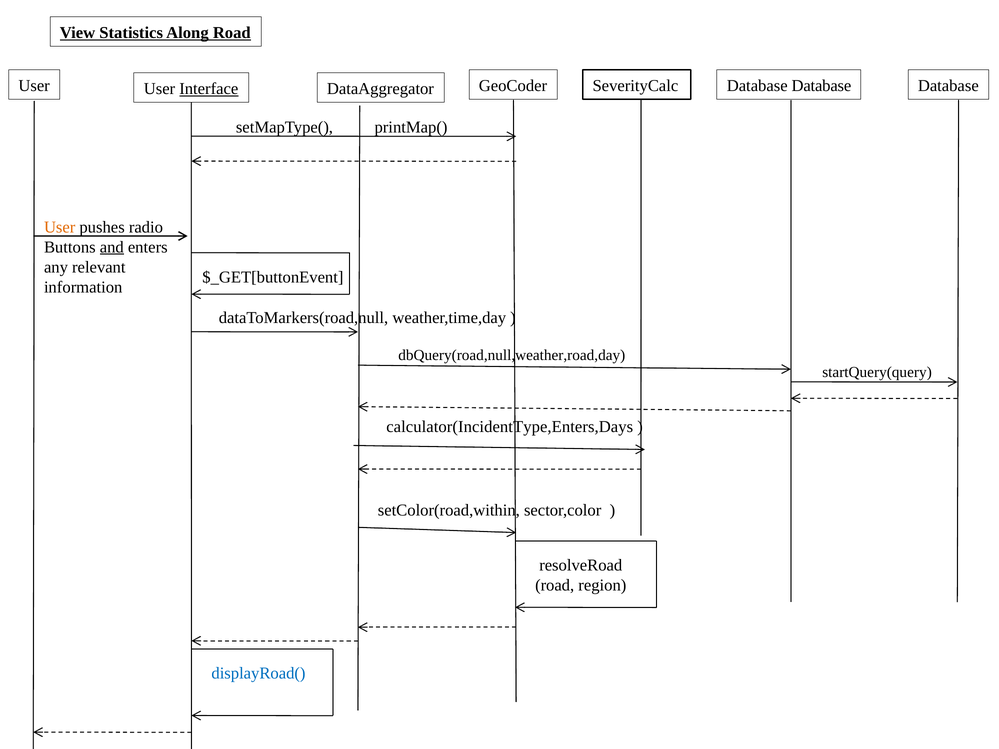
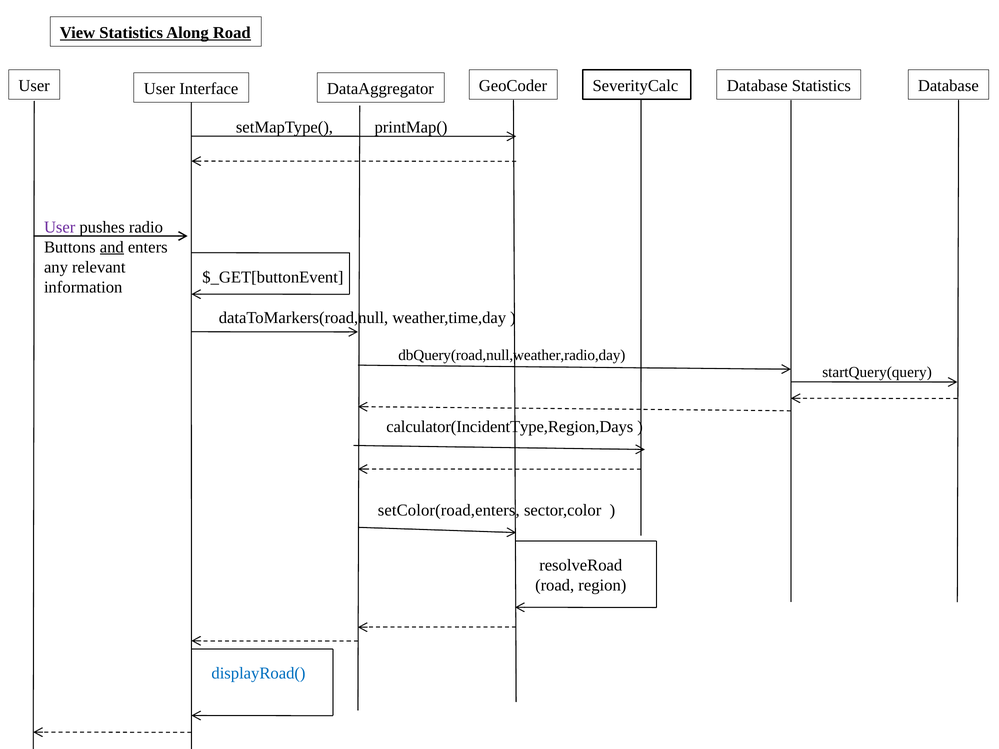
Interface underline: present -> none (209, 89)
Database: Database -> Statistics (821, 86)
User colour: orange -> purple (60, 227)
dbQuery(road,null,weather,road,day: dbQuery(road,null,weather,road,day -> dbQuery(road,null,weather,radio,day (512, 355)
calculator(IncidentType,Enters,Days: calculator(IncidentType,Enters,Days -> calculator(IncidentType,Region,Days (510, 427)
setColor(road,within: setColor(road,within -> setColor(road,enters (449, 510)
